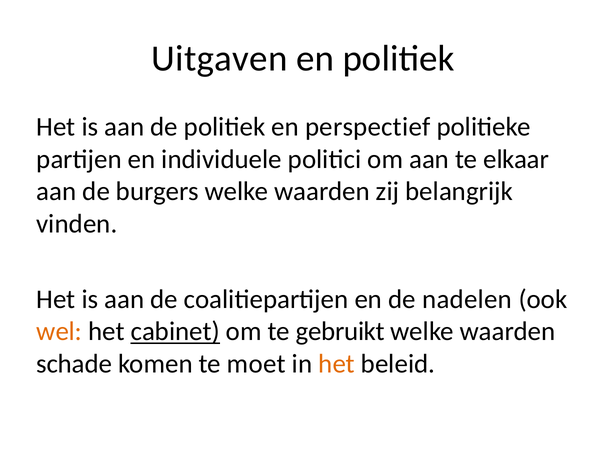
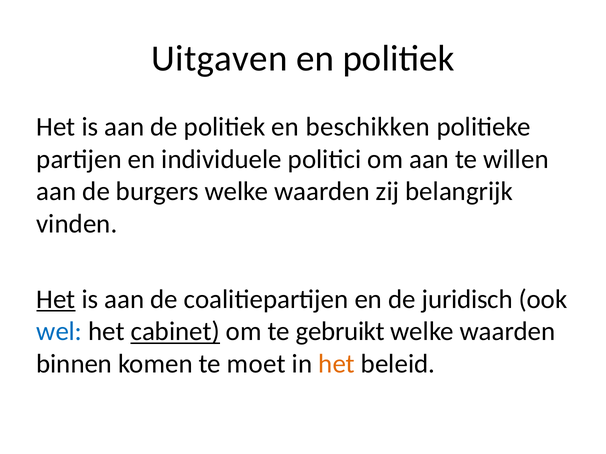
perspectief: perspectief -> beschikken (368, 127)
elkaar: elkaar -> willen (516, 159)
Het underline: none -> present (56, 300)
nadelen: nadelen -> juridisch (467, 300)
wel colour: orange -> blue (59, 332)
schade: schade -> binnen (74, 364)
